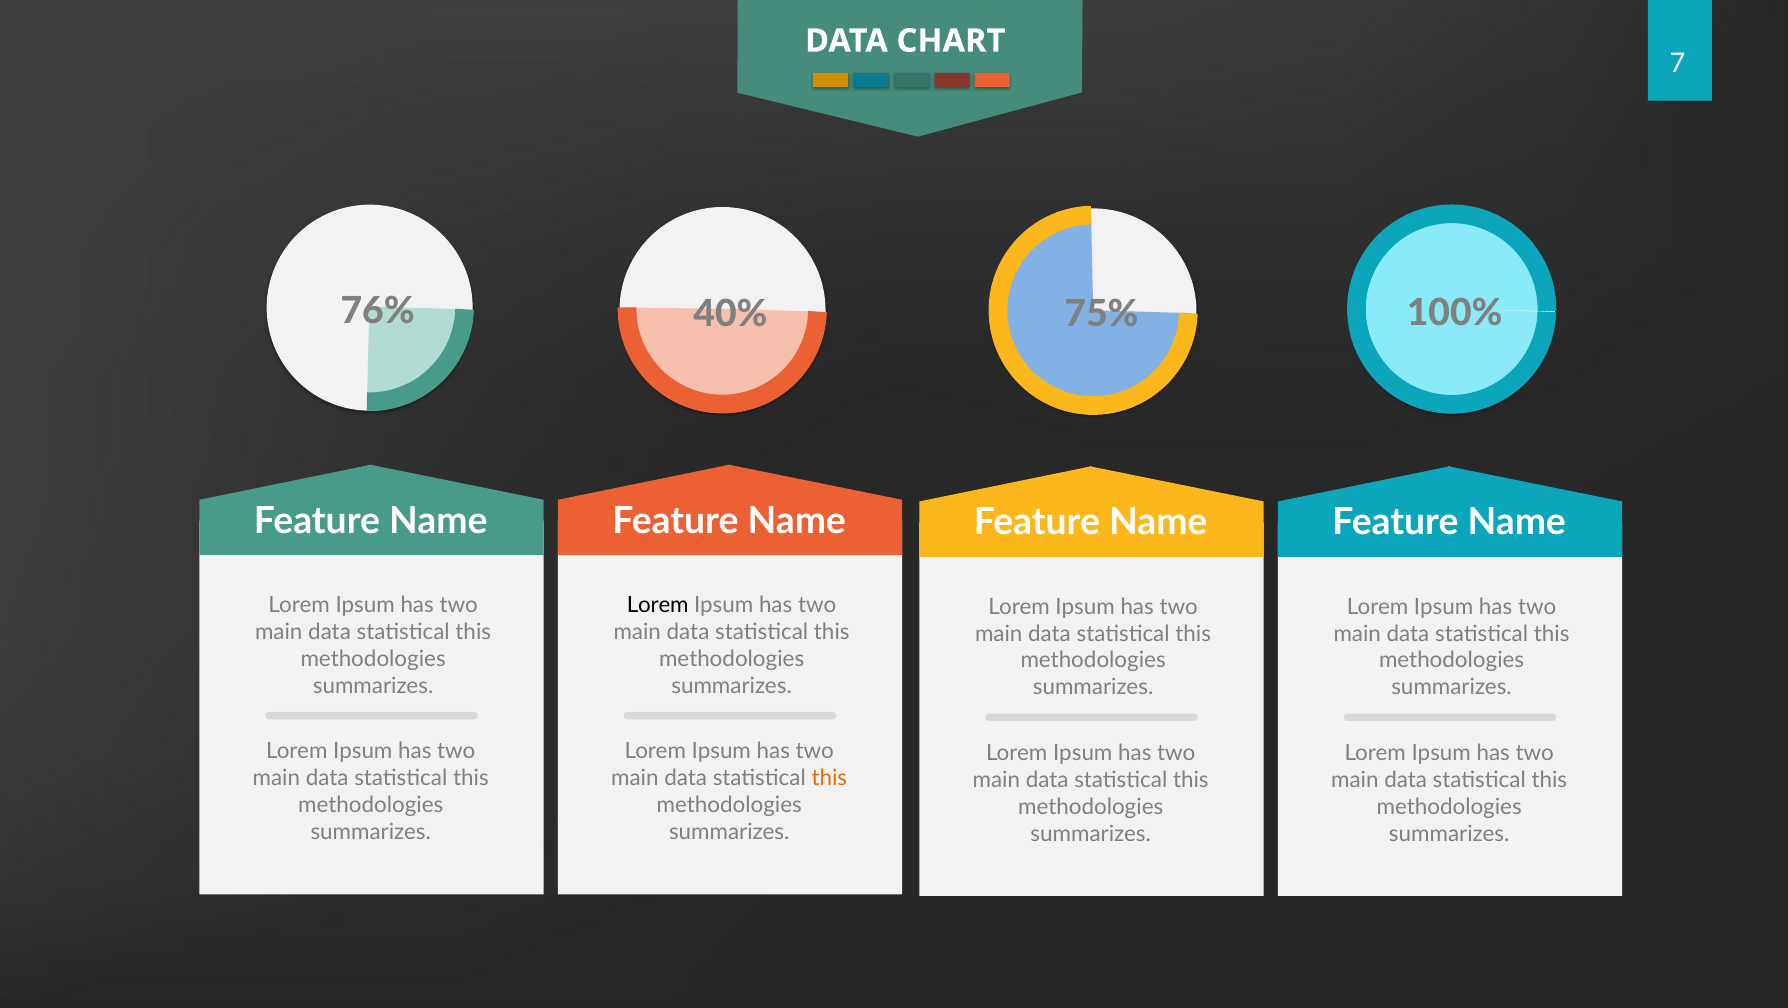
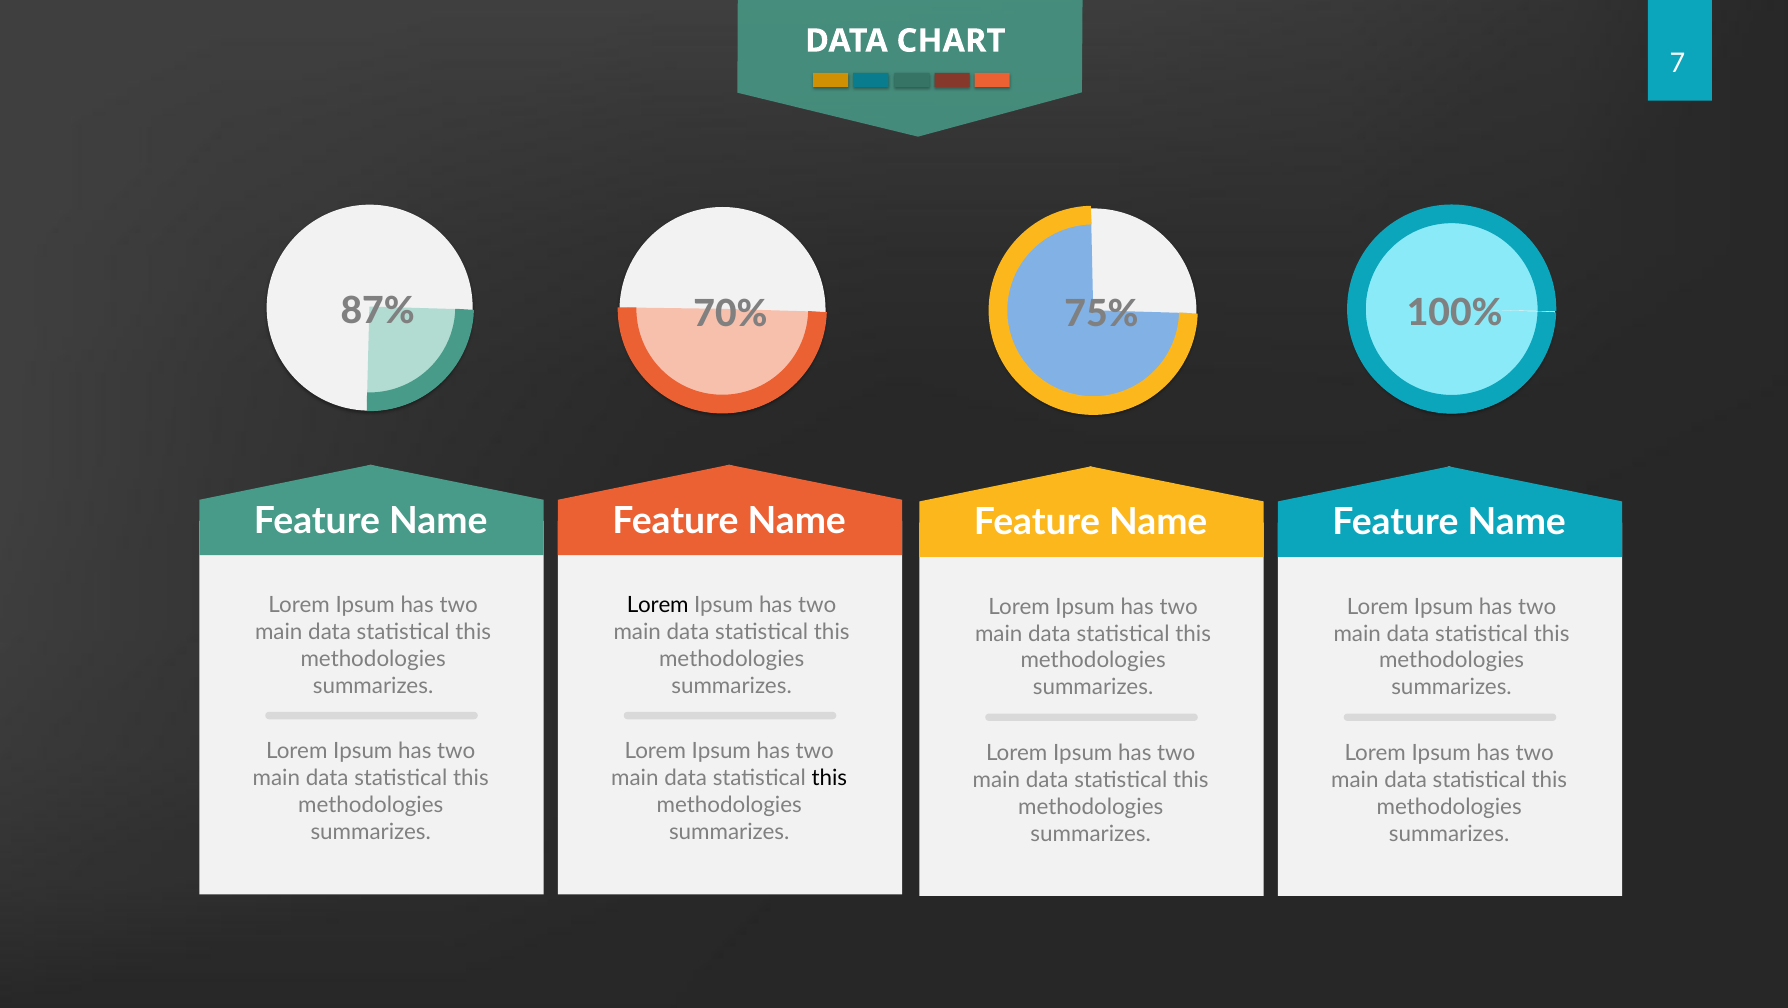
76%: 76% -> 87% (378, 312)
40%: 40% -> 70% (731, 314)
this colour: orange -> black (829, 779)
